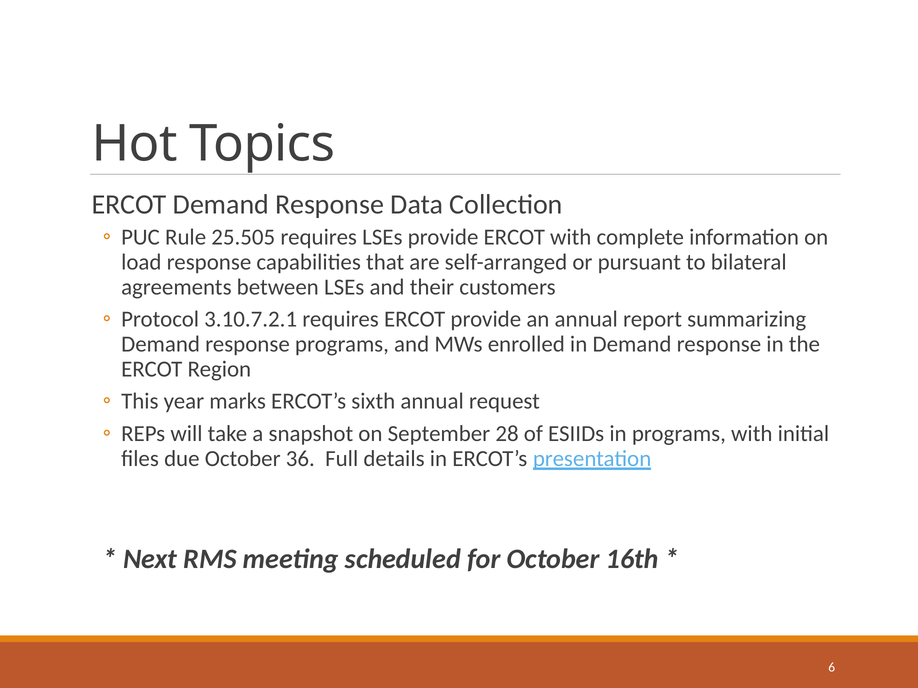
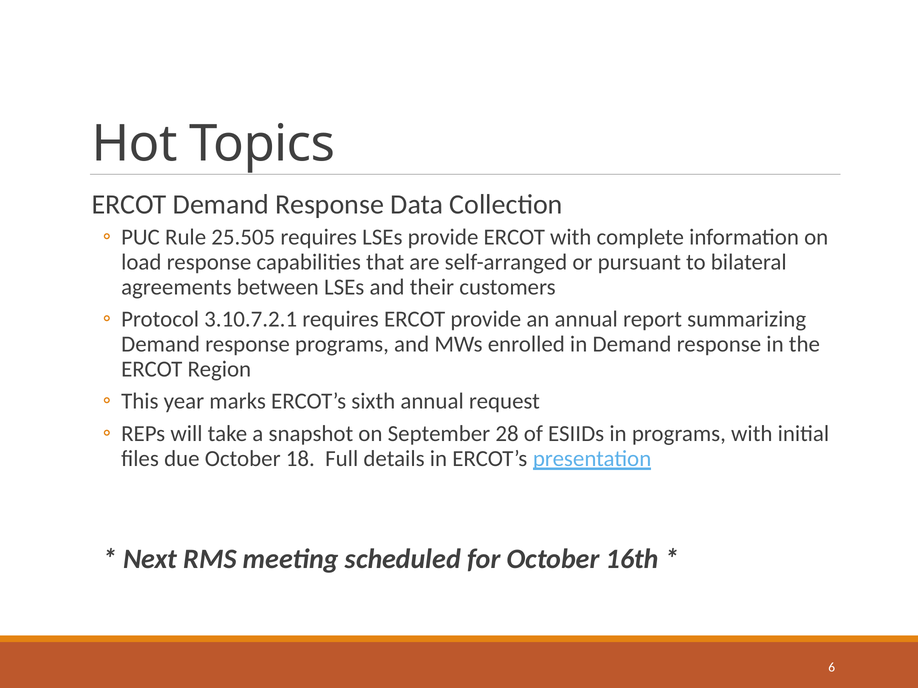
36: 36 -> 18 (300, 459)
